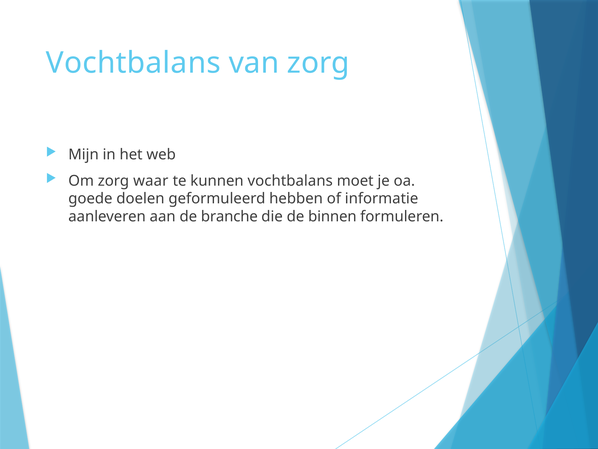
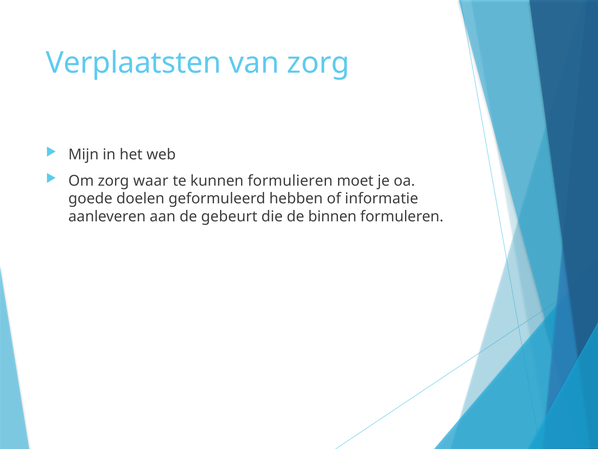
Vochtbalans: Vochtbalans -> Verplaatsten (134, 63)
kunnen vochtbalans: vochtbalans -> formulieren (290, 181)
branche: branche -> gebeurt (229, 216)
